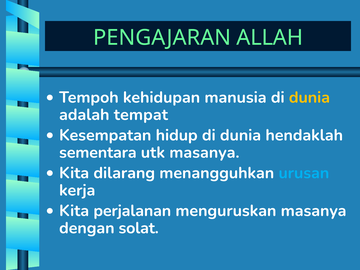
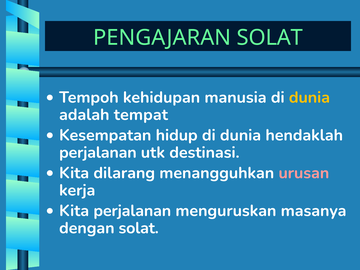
PENGAJARAN ALLAH: ALLAH -> SOLAT (270, 38)
sementara: sementara -> perjalanan (98, 152)
utk masanya: masanya -> destinasi (204, 152)
urusan colour: light blue -> pink (304, 173)
